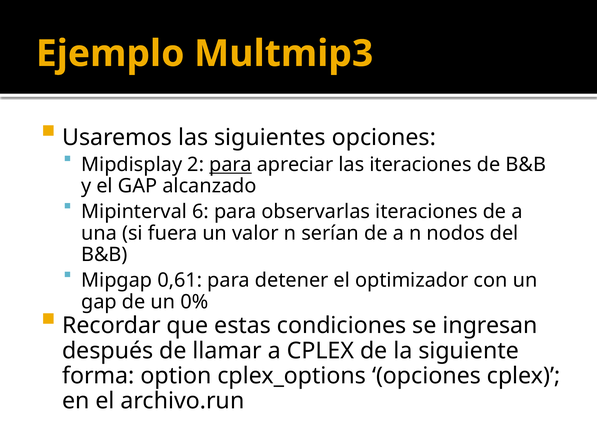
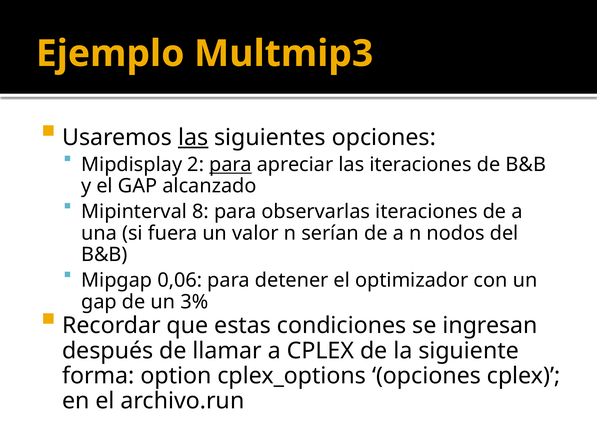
las underline: none -> present (193, 137)
6: 6 -> 8 (201, 212)
0,61: 0,61 -> 0,06 (180, 280)
0%: 0% -> 3% (194, 302)
